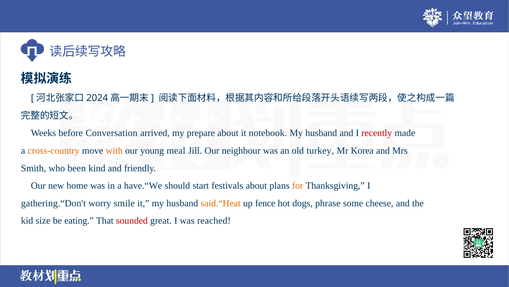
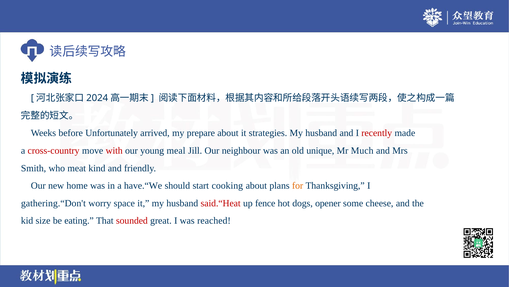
Conversation: Conversation -> Unfortunately (112, 133)
notebook: notebook -> strategies (268, 133)
cross-country colour: orange -> red (54, 150)
with colour: orange -> red (114, 150)
turkey: turkey -> unique (320, 150)
Korea: Korea -> Much (362, 150)
been: been -> meat (77, 168)
festivals: festivals -> cooking (227, 185)
smile: smile -> space (124, 203)
said.“Heat colour: orange -> red (221, 203)
phrase: phrase -> opener (328, 203)
